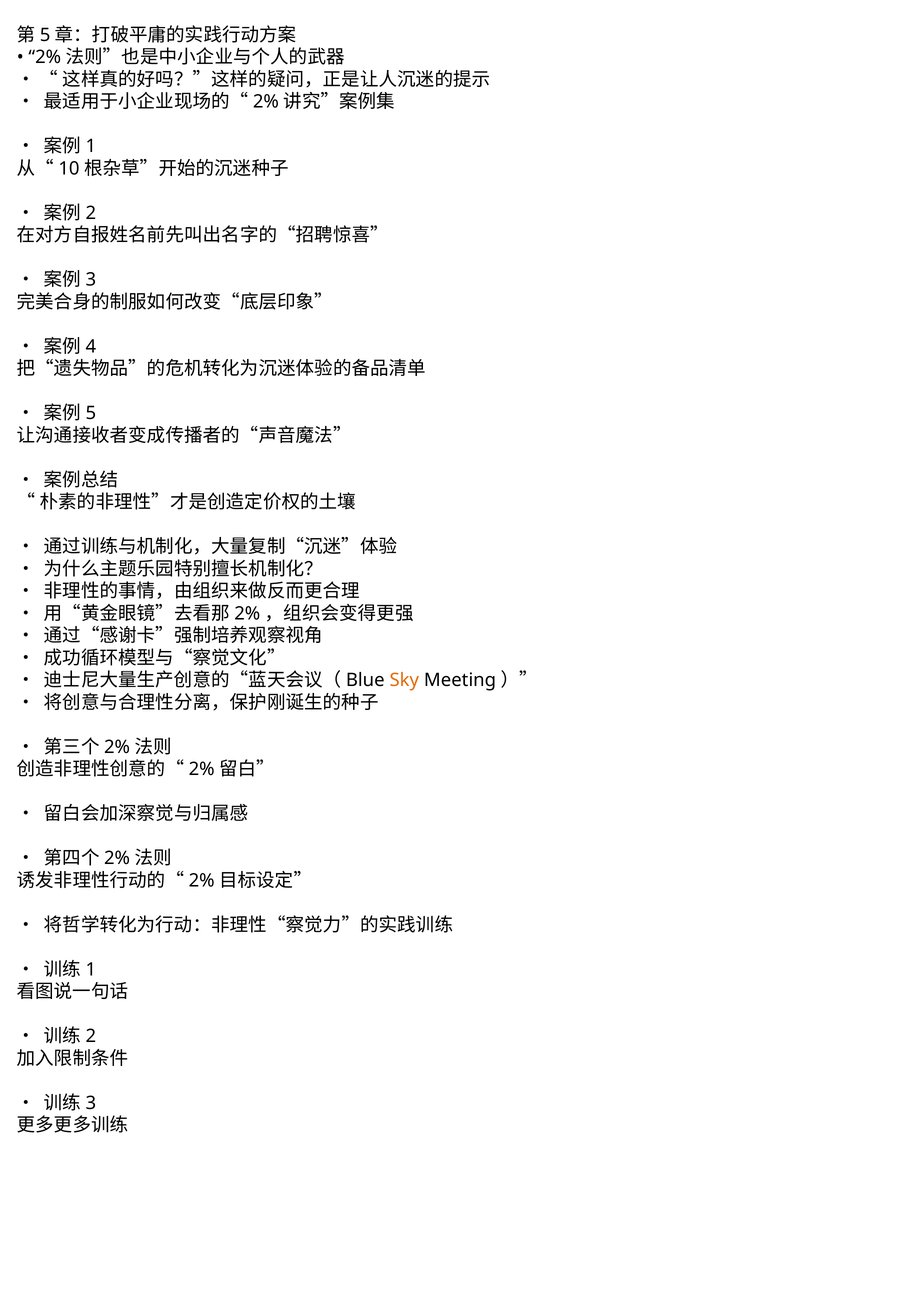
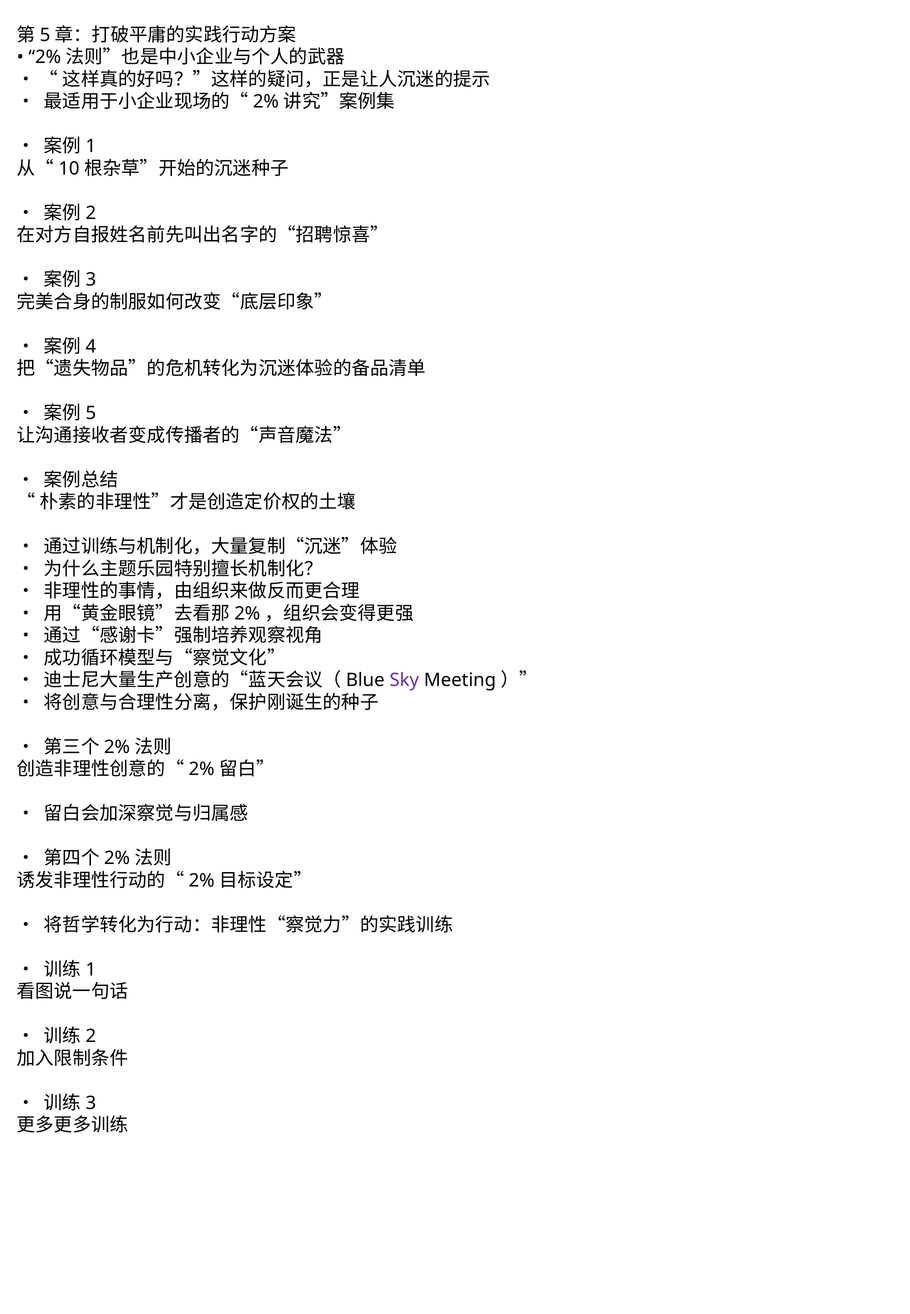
Sky colour: orange -> purple (404, 680)
